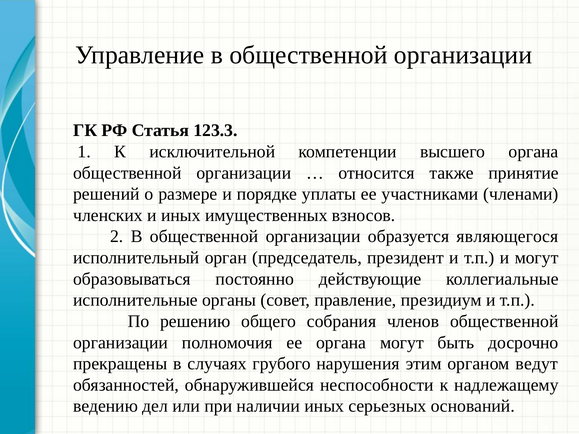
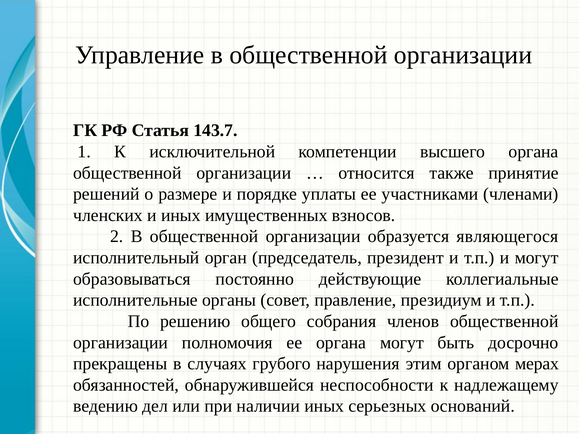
123.3: 123.3 -> 143.7 (215, 131)
ведут: ведут -> мерах (537, 364)
